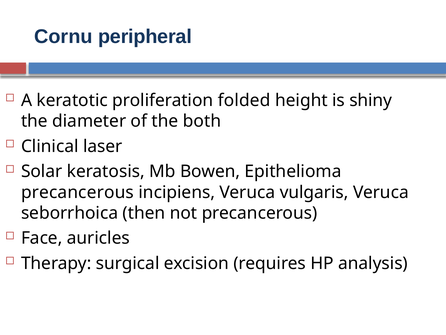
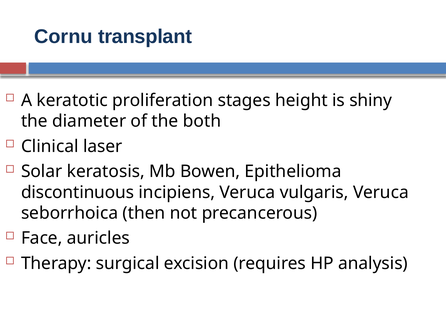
peripheral: peripheral -> transplant (145, 37)
folded: folded -> stages (244, 100)
precancerous: precancerous -> discontinuous (78, 192)
